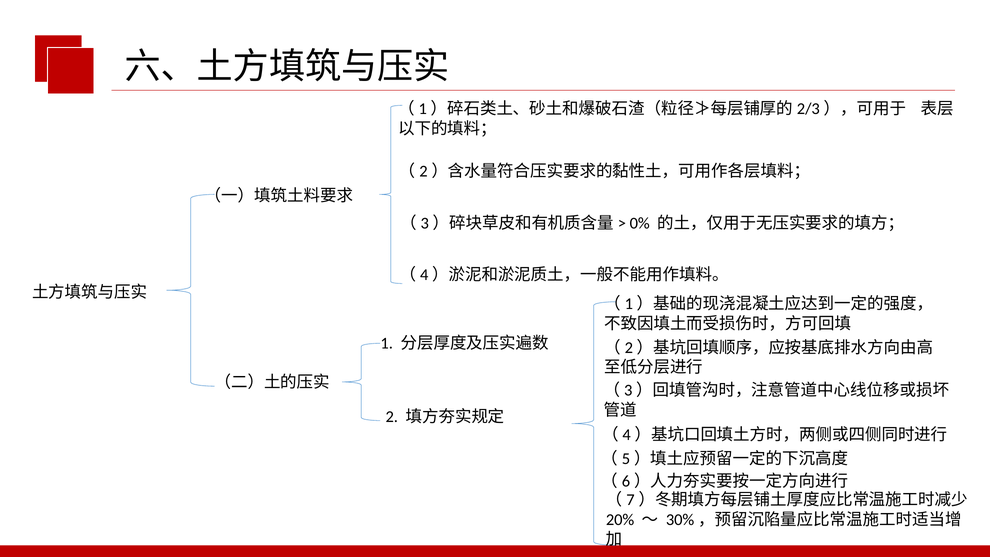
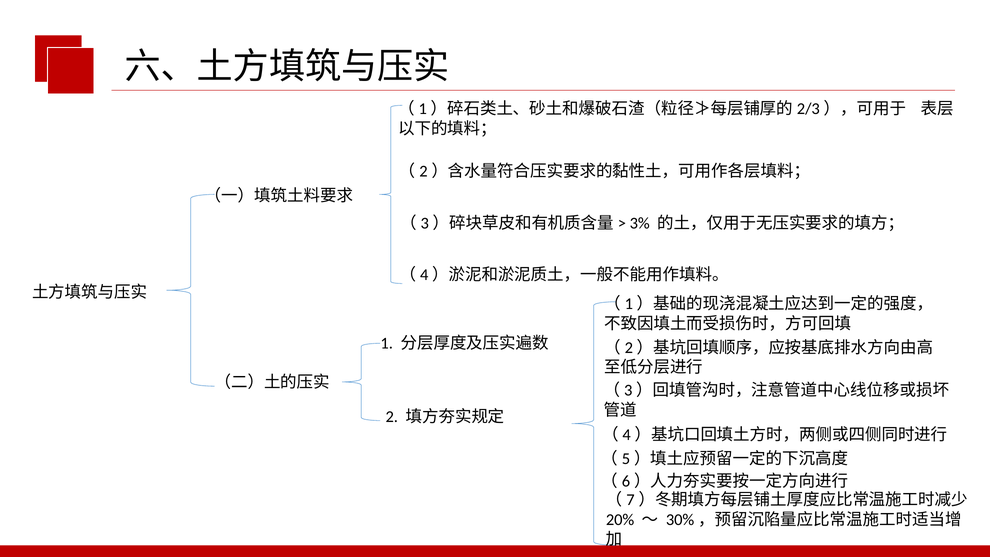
0%: 0% -> 3% (640, 223)
